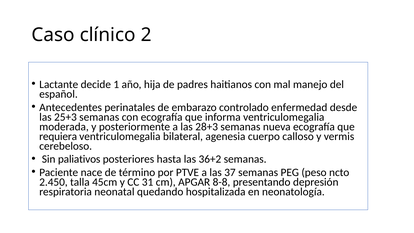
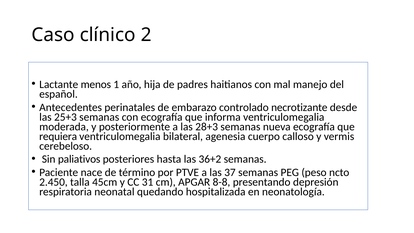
decide: decide -> menos (96, 84)
enfermedad: enfermedad -> necrotizante (299, 107)
